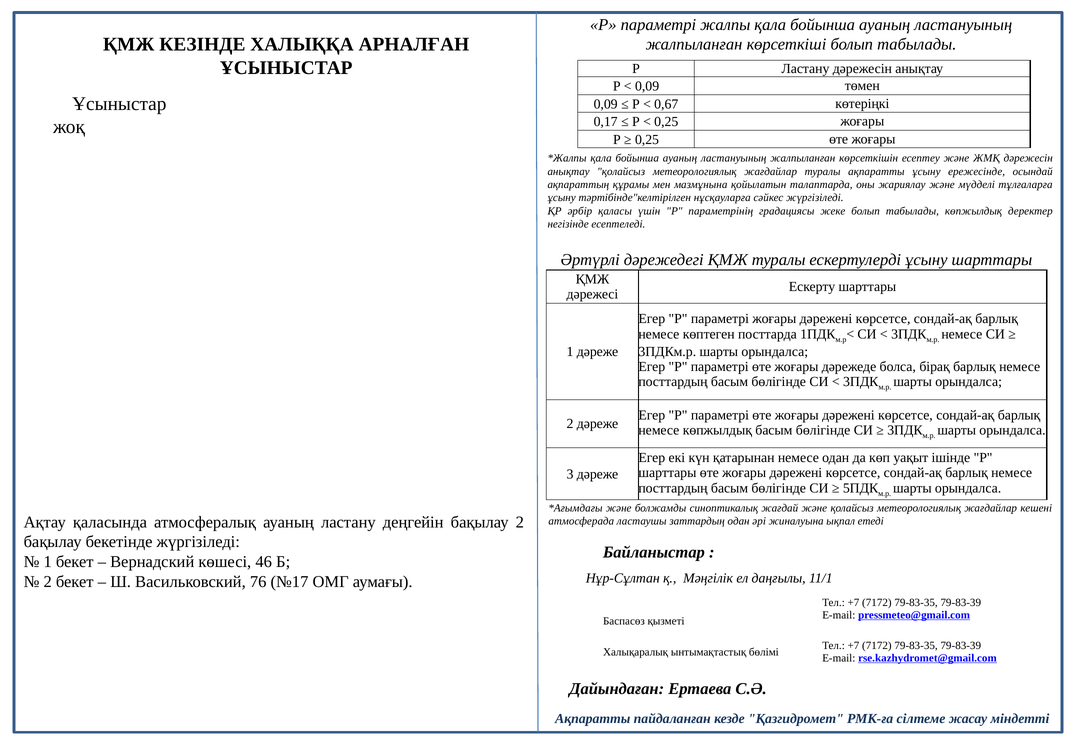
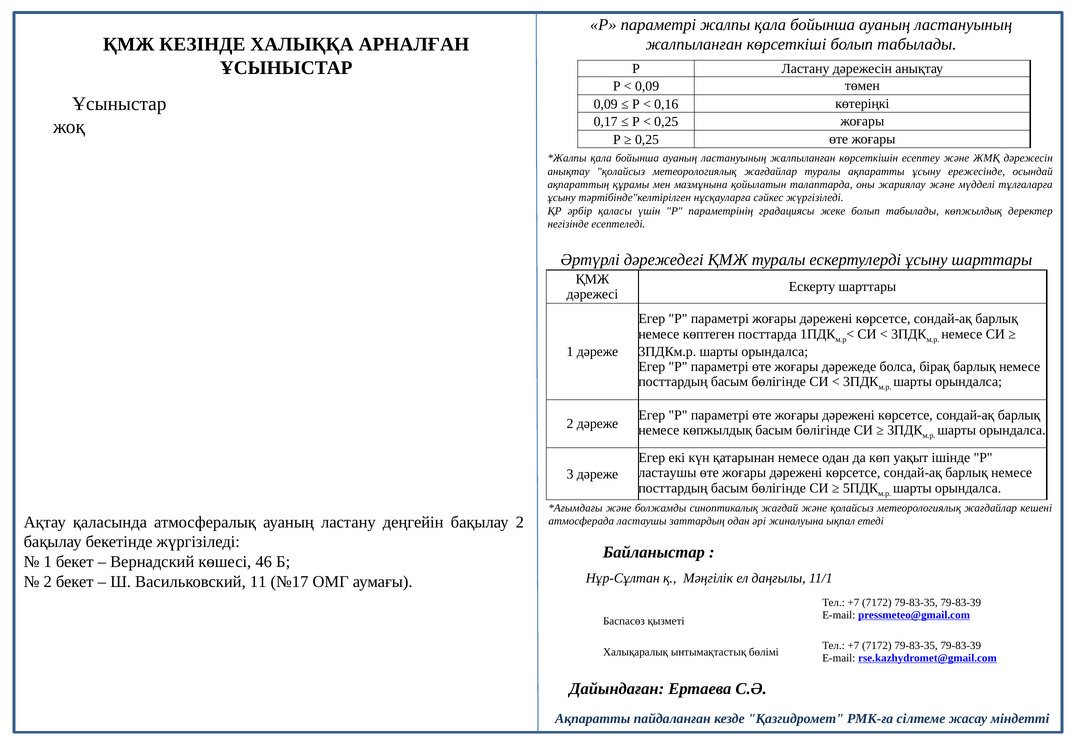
0,67: 0,67 -> 0,16 (666, 104)
шарттары: шарттары -> ластаушы (667, 473)
76: 76 -> 11 (258, 582)
